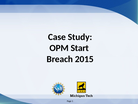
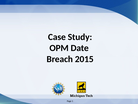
Start: Start -> Date (80, 48)
